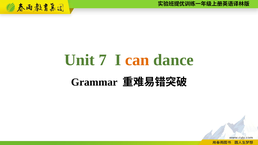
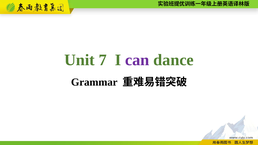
can colour: orange -> purple (137, 60)
